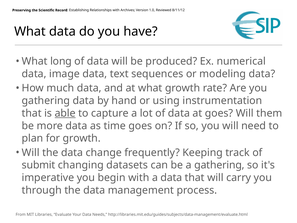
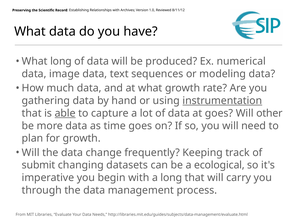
instrumentation underline: none -> present (222, 101)
them: them -> other (269, 113)
a gathering: gathering -> ecological (219, 165)
a data: data -> long (171, 177)
